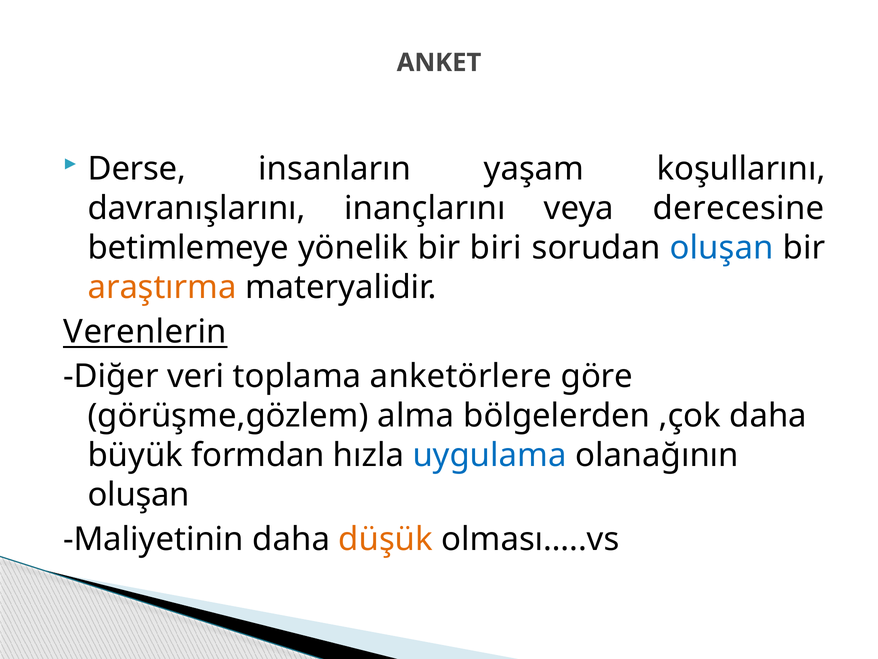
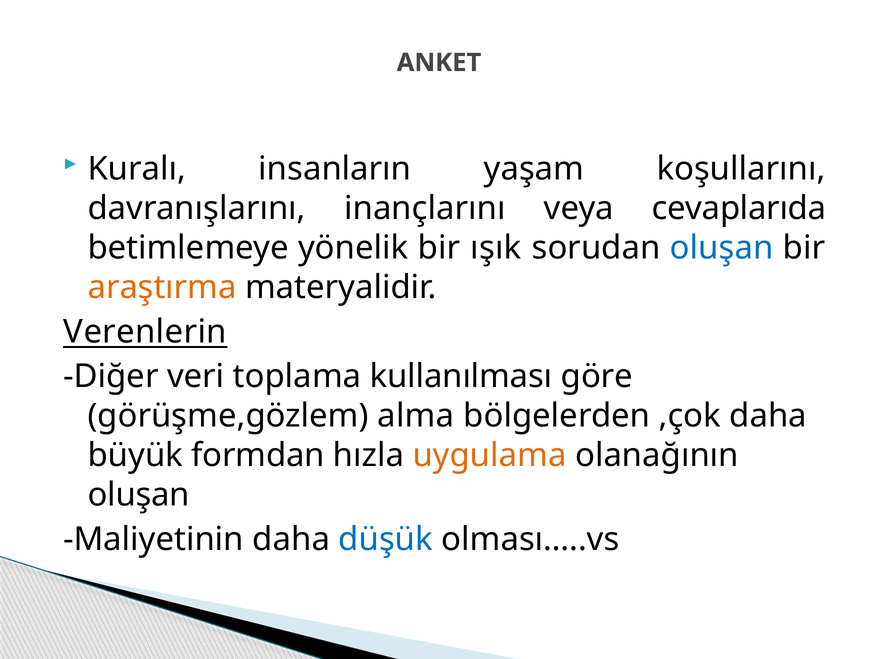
Derse: Derse -> Kuralı (137, 169)
derecesine: derecesine -> cevaplarıda (739, 208)
biri: biri -> ışık (496, 248)
anketörlere: anketörlere -> kullanılması (461, 376)
uygulama colour: blue -> orange (490, 455)
düşük colour: orange -> blue (386, 539)
